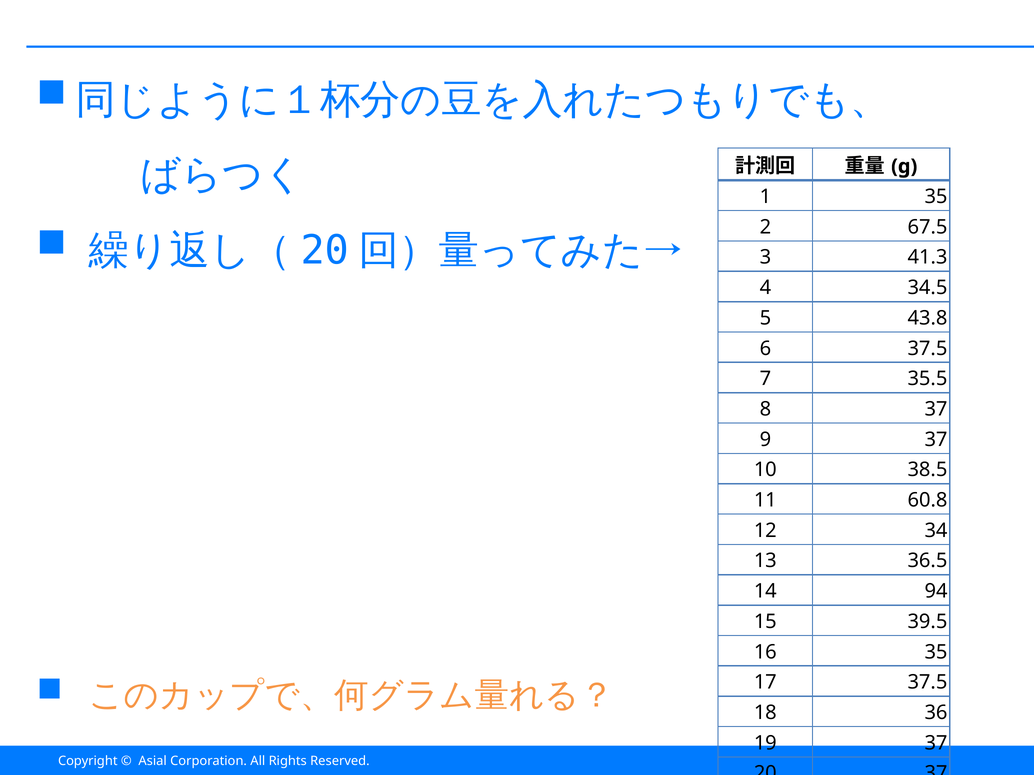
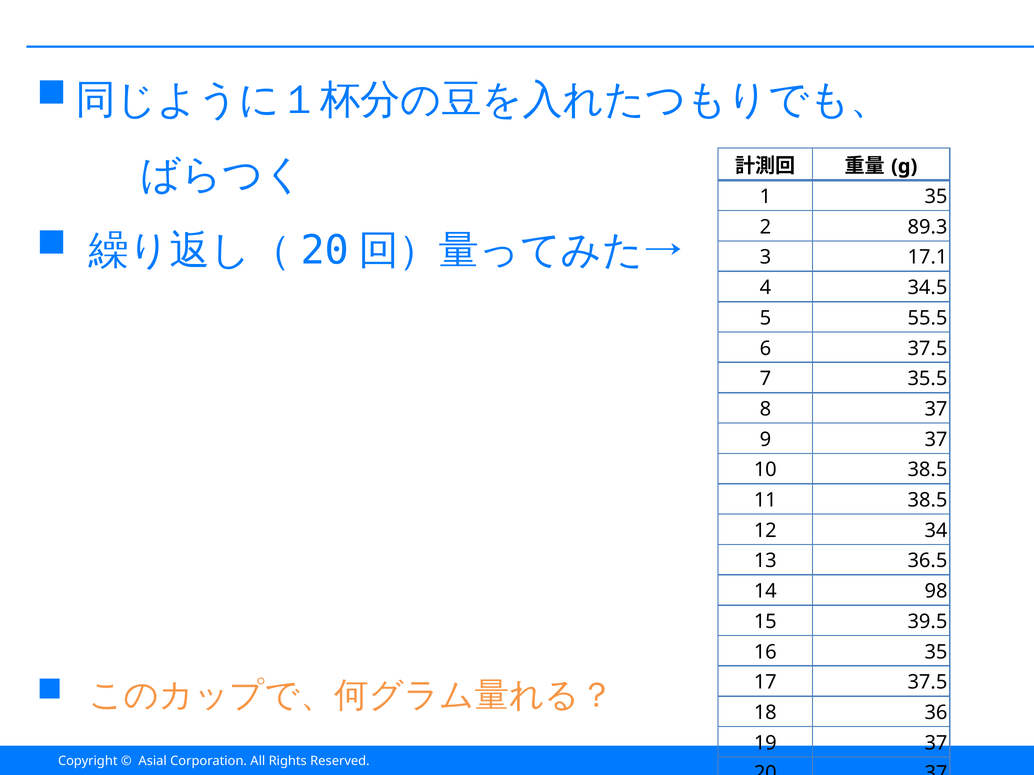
67.5: 67.5 -> 89.3 (928, 227)
41.3: 41.3 -> 17.1 (928, 258)
43.8: 43.8 -> 55.5 (928, 318)
11 60.8: 60.8 -> 38.5 (928, 500)
94: 94 -> 98 (936, 592)
